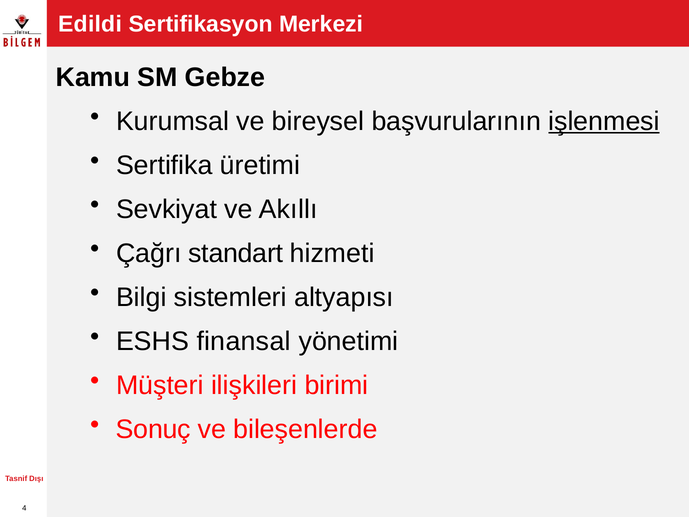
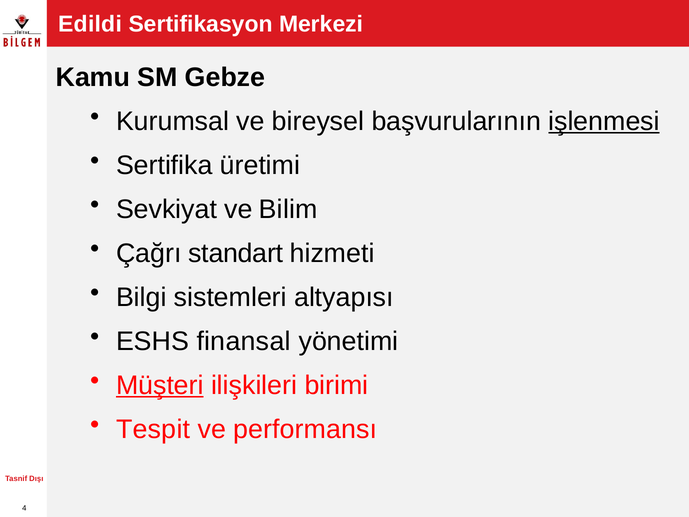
Akıllı: Akıllı -> Bilim (288, 209)
Müşteri underline: none -> present (160, 385)
Sonuç: Sonuç -> Tespit (153, 429)
bileşenlerde: bileşenlerde -> performansı (305, 429)
